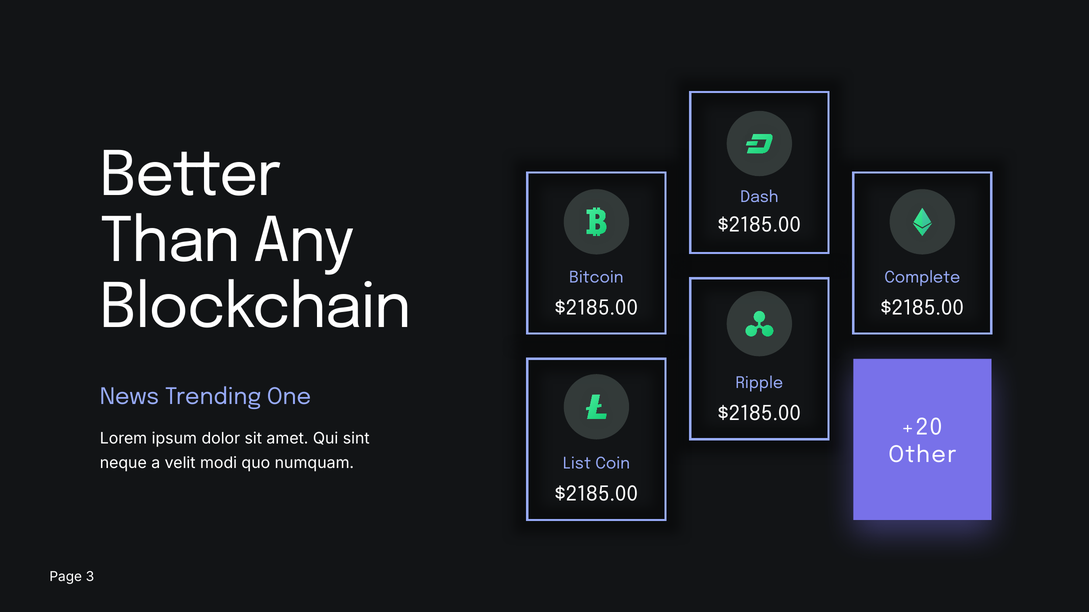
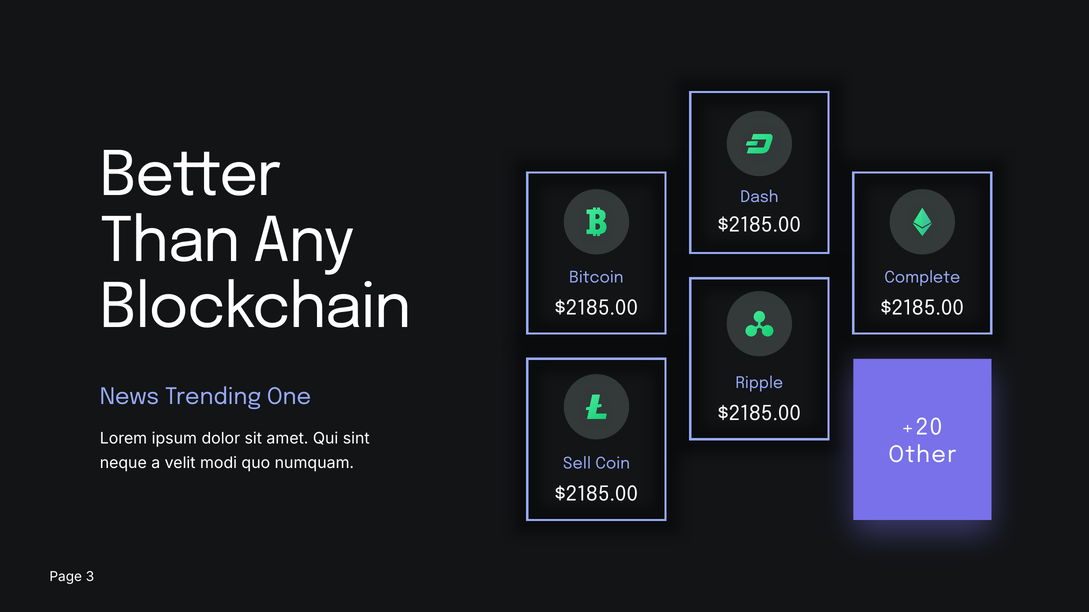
List: List -> Sell (577, 464)
